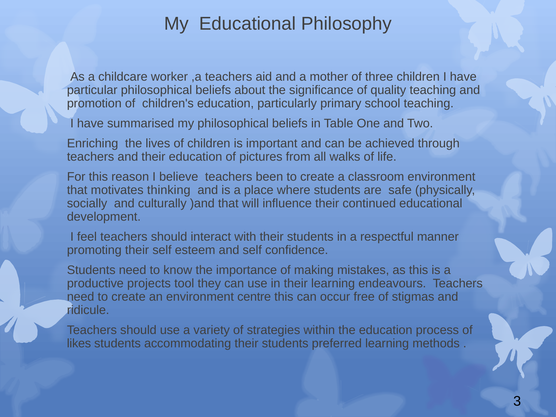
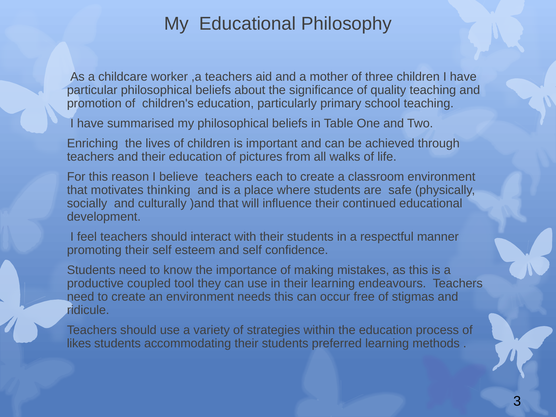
been: been -> each (269, 177)
projects: projects -> coupled (149, 283)
centre: centre -> needs (254, 297)
